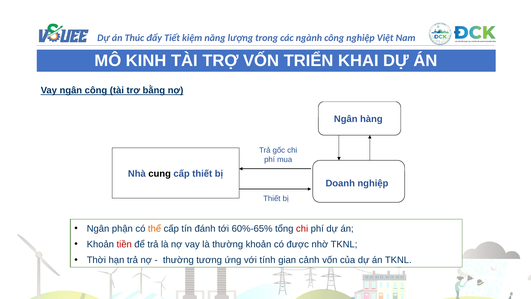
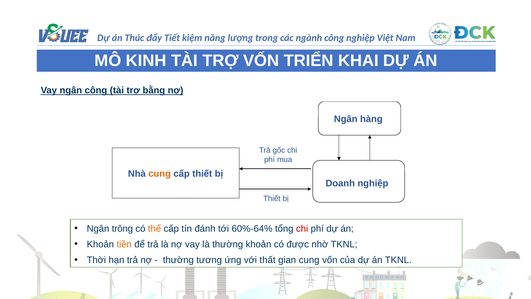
cung colour: black -> orange (160, 173)
phận: phận -> trông (122, 228)
60%-65%: 60%-65% -> 60%-64% (252, 228)
tiền colour: red -> orange (124, 244)
tính: tính -> thất (268, 260)
gian cảnh: cảnh -> cung (309, 260)
